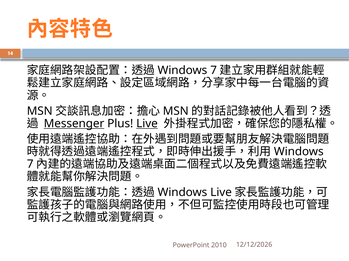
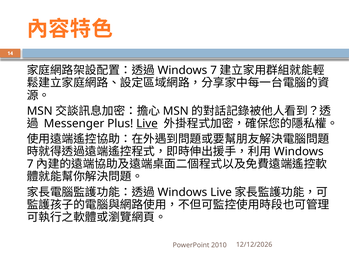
Messenger underline: present -> none (74, 124)
